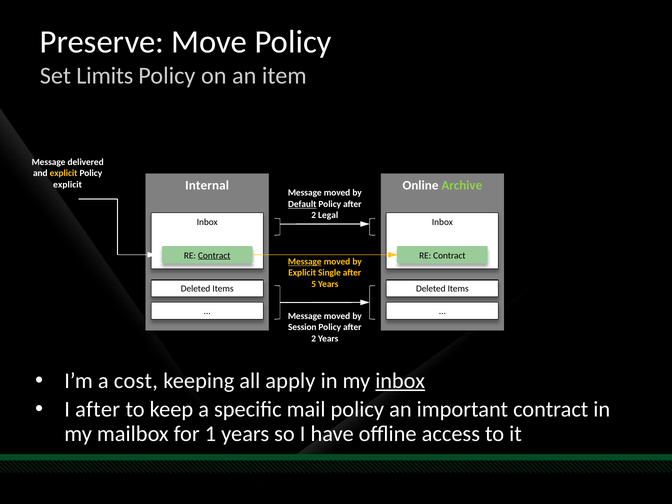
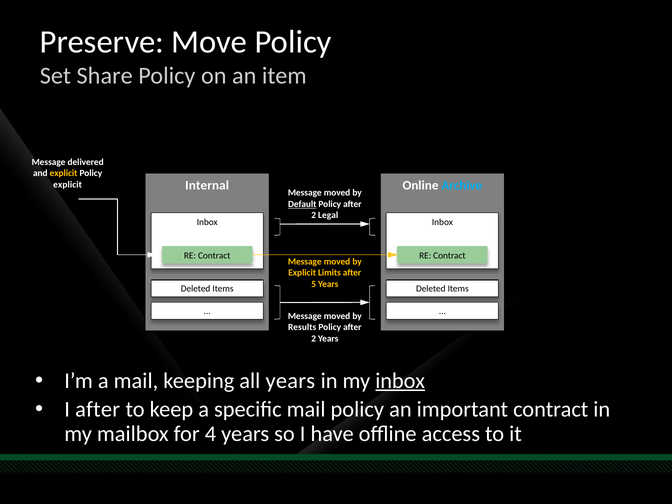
Limits: Limits -> Share (105, 76)
Archive colour: light green -> light blue (462, 186)
Contract underline: present -> none (214, 255)
Message underline: present -> none (305, 262)
Single: Single -> Limits (329, 273)
Session: Session -> Results (302, 327)
a cost: cost -> mail (136, 381)
all apply: apply -> years (290, 381)
1: 1 -> 4 (210, 434)
